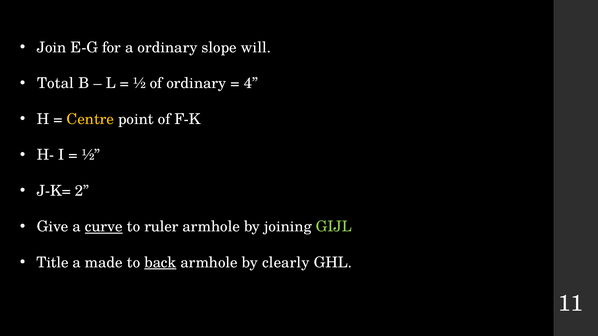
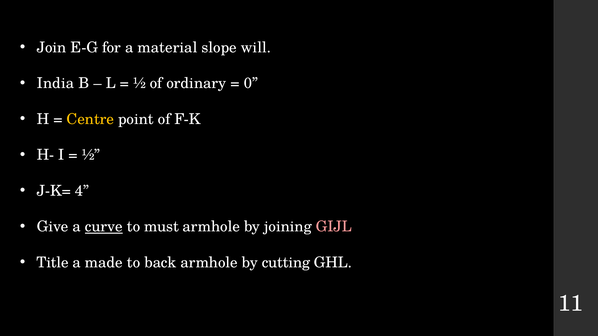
a ordinary: ordinary -> material (167, 48)
Total: Total -> India (55, 83)
4: 4 -> 0 (251, 83)
2: 2 -> 4 (82, 191)
ruler: ruler -> must (162, 227)
GIJL colour: light green -> pink (334, 227)
back underline: present -> none (160, 263)
clearly: clearly -> cutting (286, 263)
